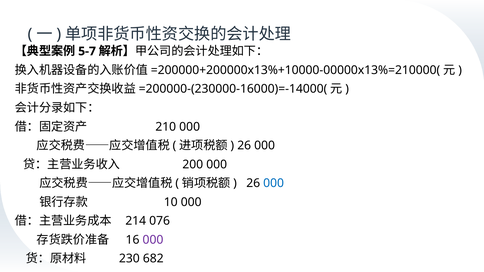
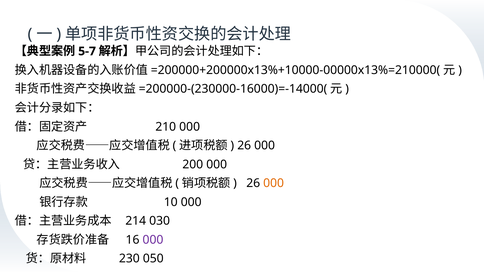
000 colour: blue -> orange (274, 183)
076: 076 -> 030 (160, 221)
682: 682 -> 050 (153, 259)
